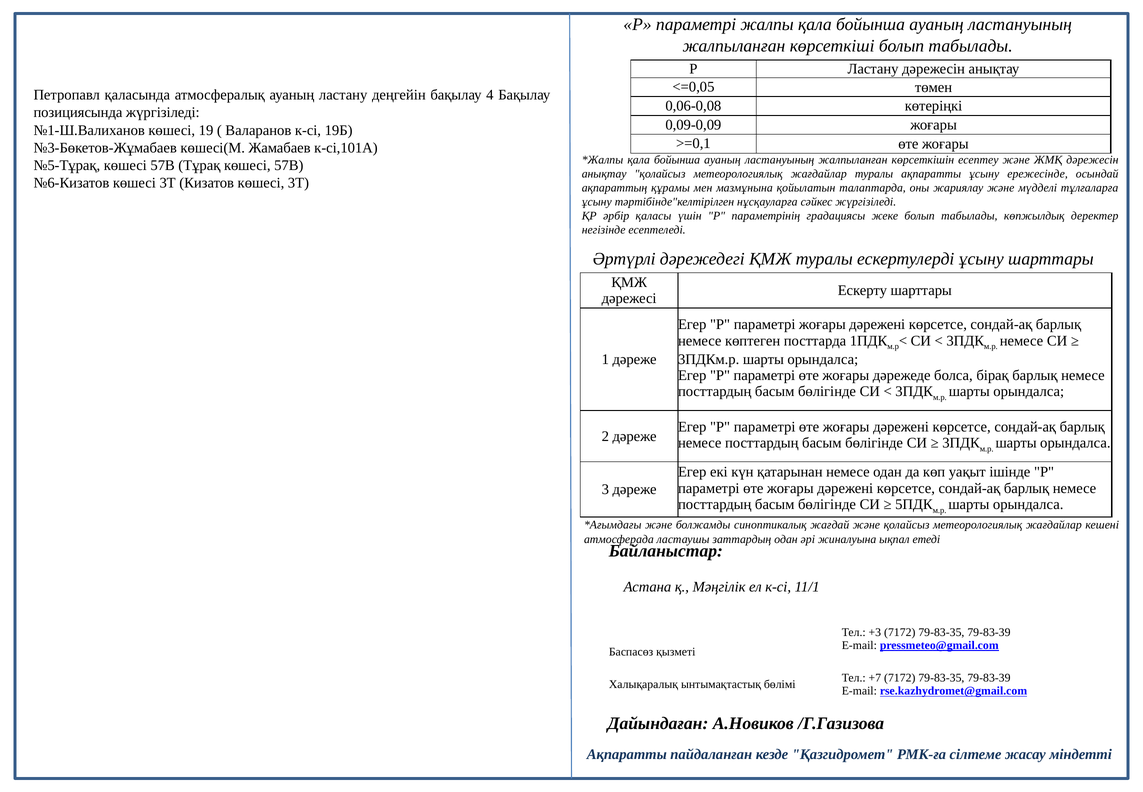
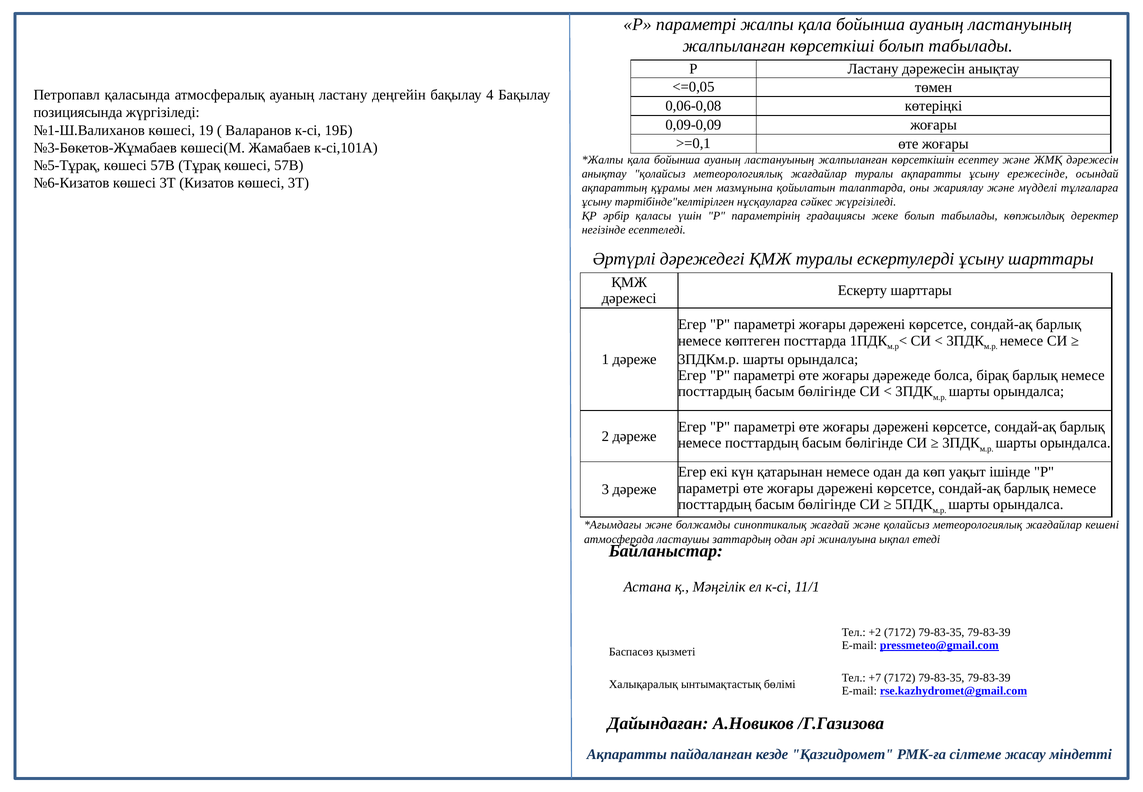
+3: +3 -> +2 (875, 632)
